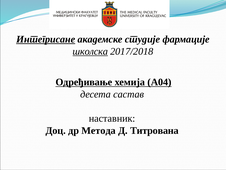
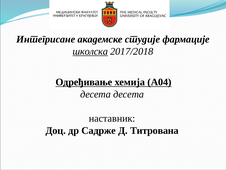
Интегрисане underline: present -> none (46, 39)
десета састав: састав -> десета (129, 94)
Метода: Метода -> Садрже (99, 130)
